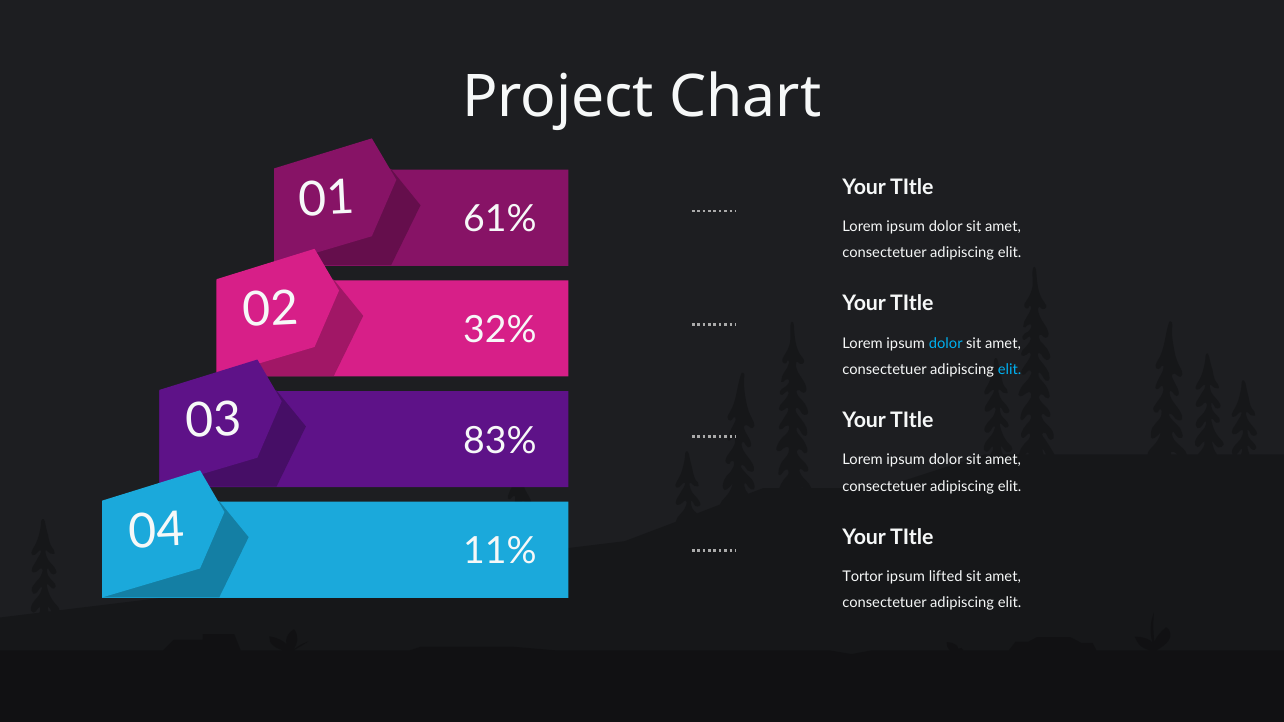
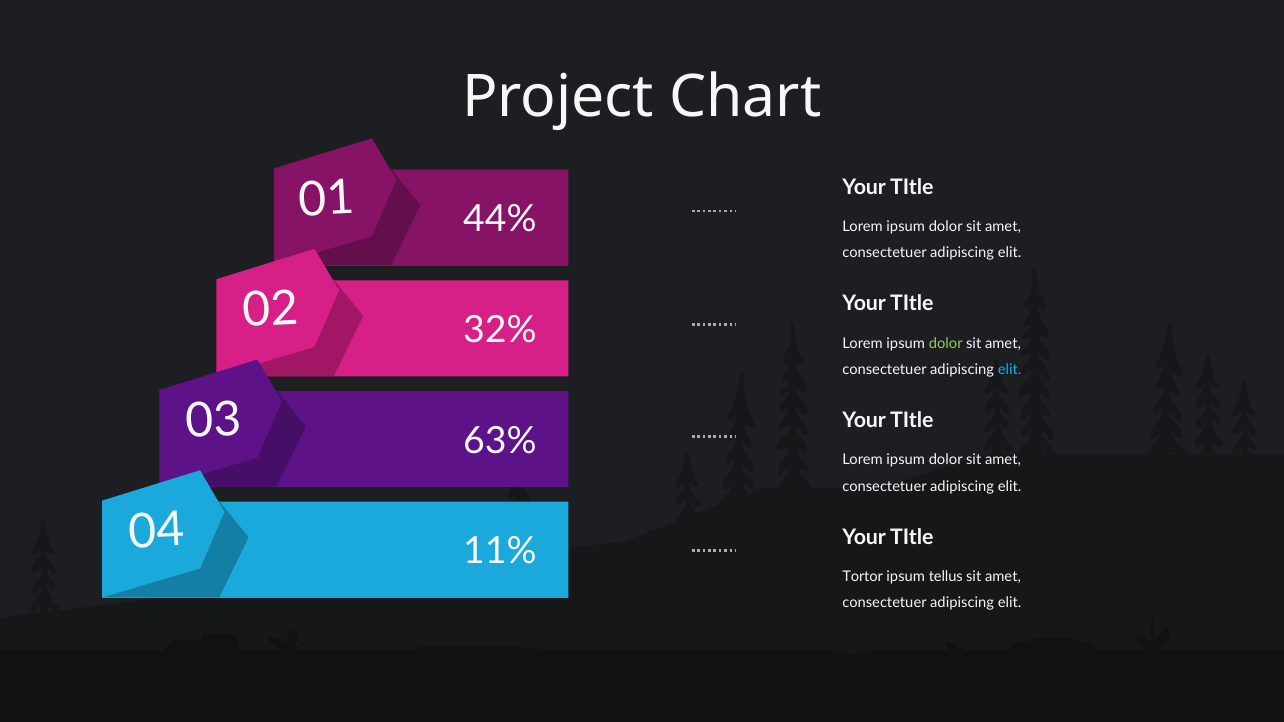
61%: 61% -> 44% (500, 220)
dolor colour: light blue -> light green (946, 343)
83%: 83% -> 63% (500, 441)
lifted: lifted -> tellus (946, 577)
